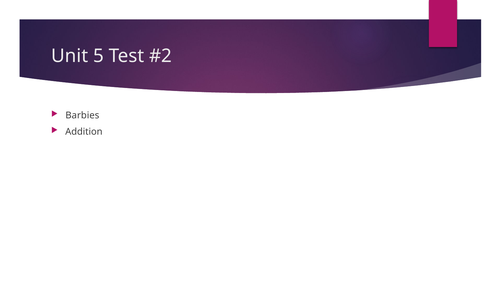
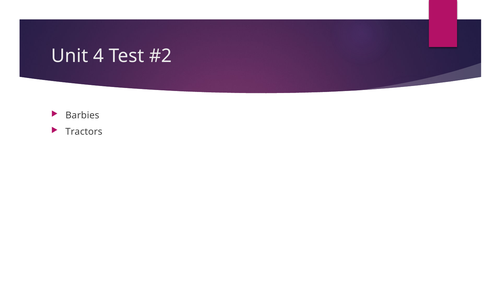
5: 5 -> 4 (98, 56)
Addition: Addition -> Tractors (84, 132)
